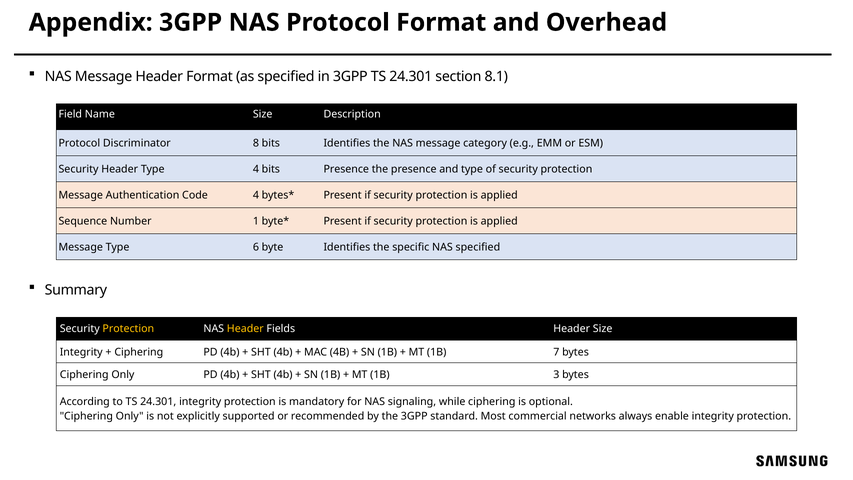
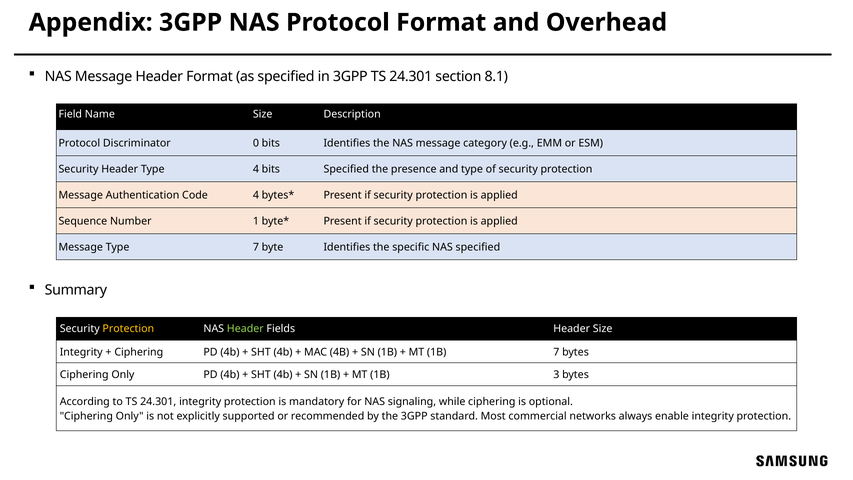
8: 8 -> 0 (256, 143)
bits Presence: Presence -> Specified (346, 169)
Type 6: 6 -> 7 (256, 247)
Header colour: yellow -> light green (245, 329)
